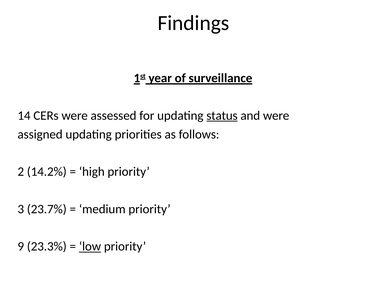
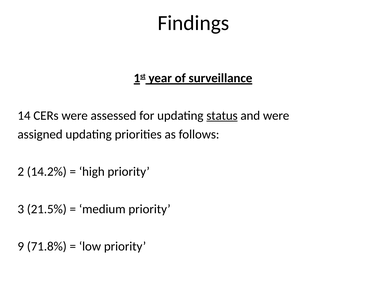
23.7%: 23.7% -> 21.5% (47, 209)
23.3%: 23.3% -> 71.8% (47, 246)
low underline: present -> none (90, 246)
